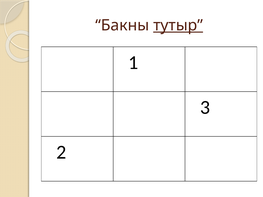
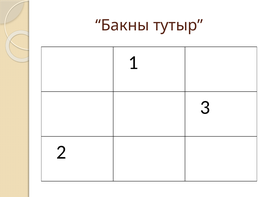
тутыр underline: present -> none (178, 25)
